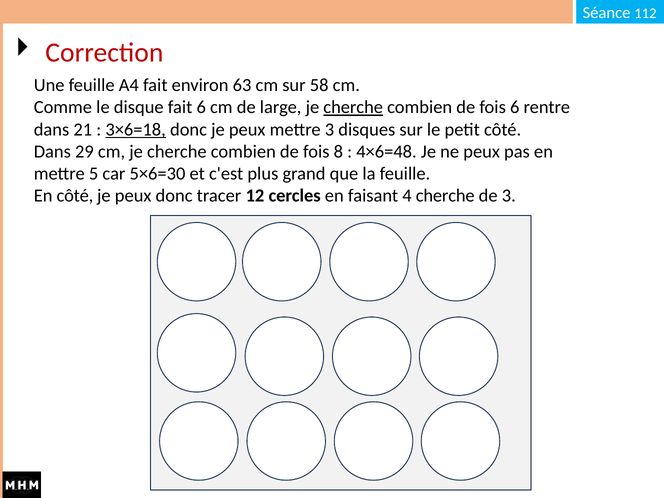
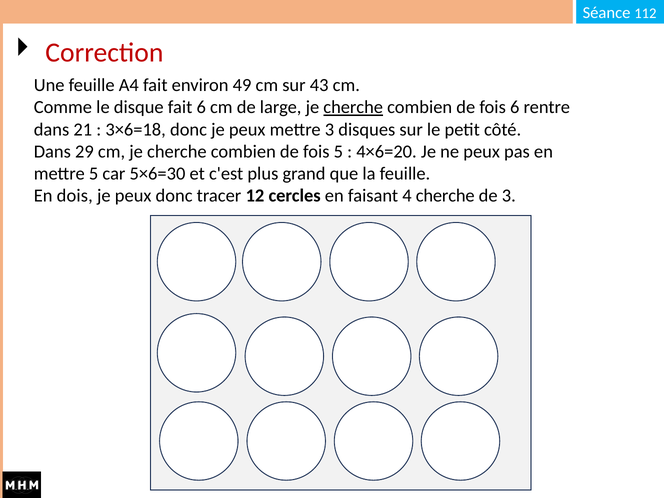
63: 63 -> 49 (242, 85)
58: 58 -> 43 (319, 85)
3×6=18 underline: present -> none (136, 129)
fois 8: 8 -> 5 (338, 152)
4×6=48: 4×6=48 -> 4×6=20 (387, 152)
En côté: côté -> dois (75, 196)
